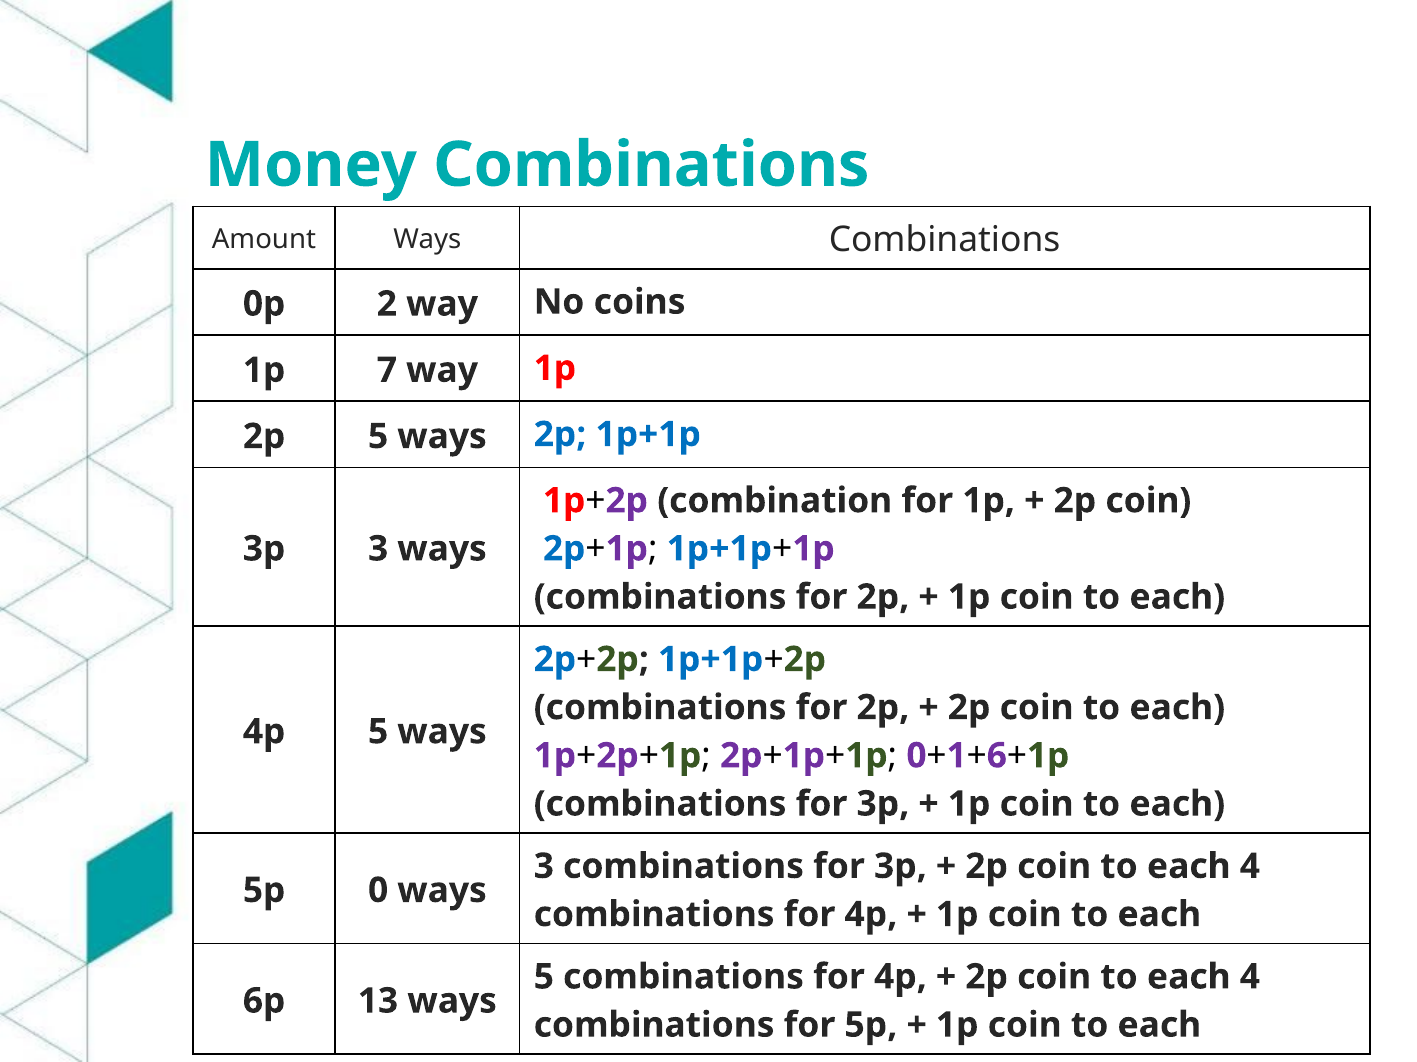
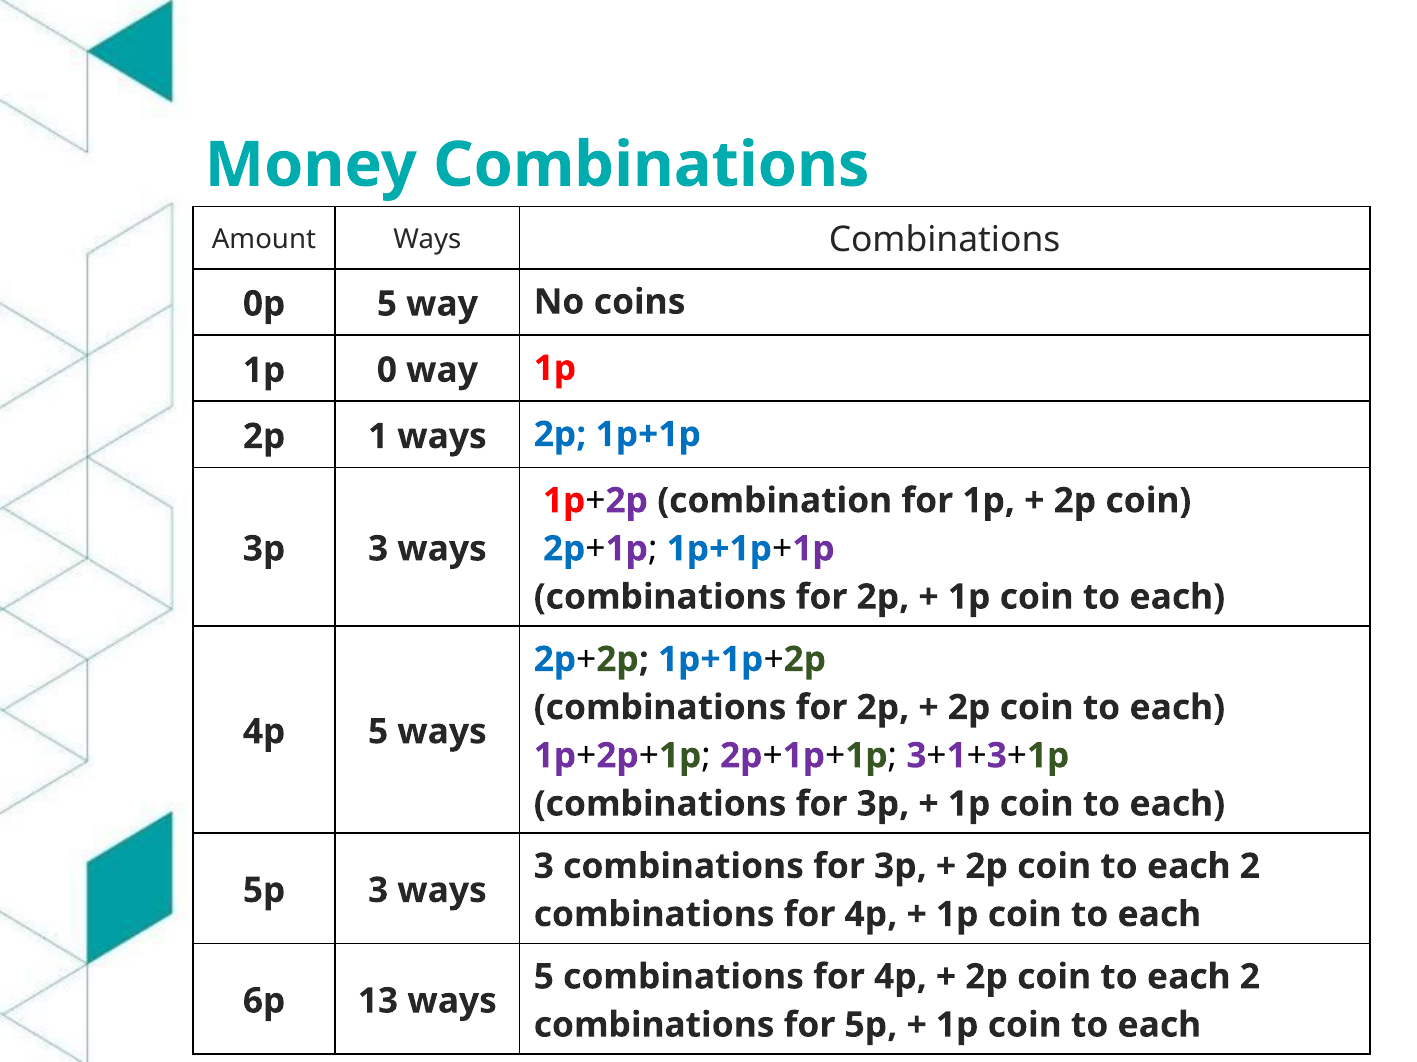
0p 2: 2 -> 5 (387, 304)
7: 7 -> 0 (387, 370)
2p 5: 5 -> 1 (378, 437)
0: 0 -> 3 (917, 756)
6: 6 -> 3 (997, 756)
4: 4 -> 2 (1250, 867)
5p 0: 0 -> 3 (378, 891)
4: 4 -> 2 (1250, 977)
